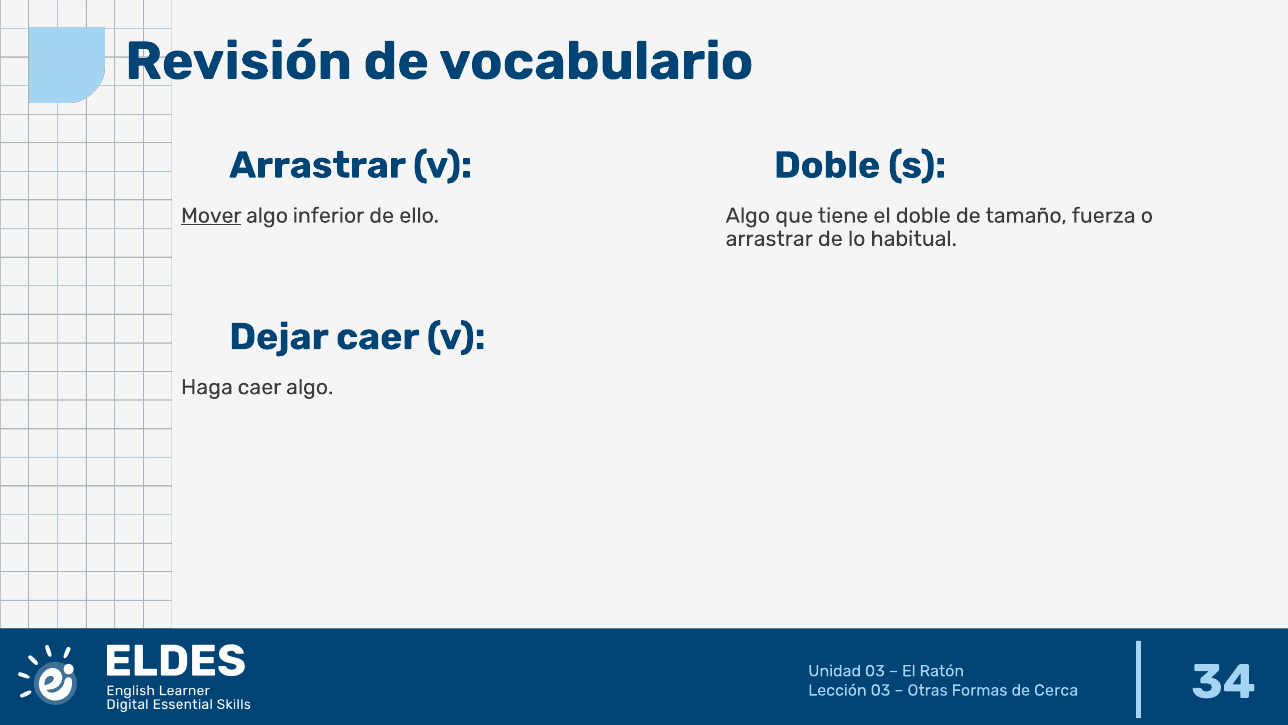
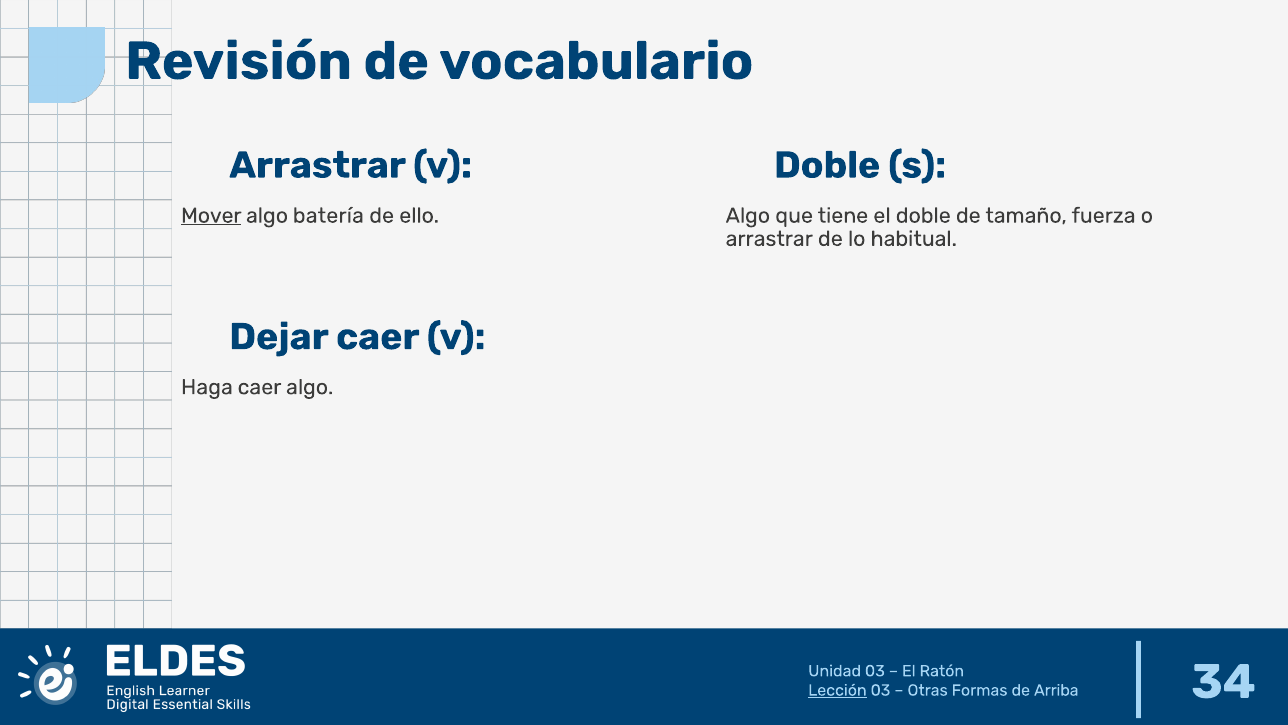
inferior: inferior -> batería (328, 215)
Lección underline: none -> present (837, 690)
Cerca: Cerca -> Arriba (1056, 690)
